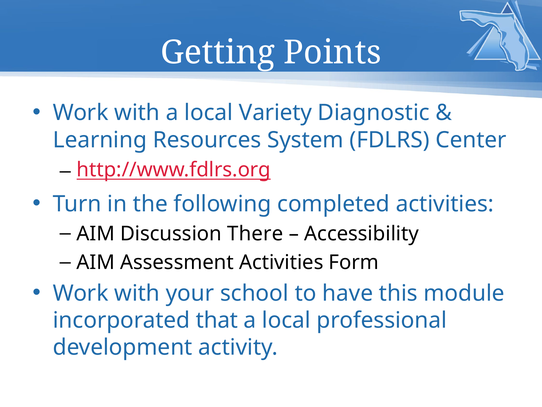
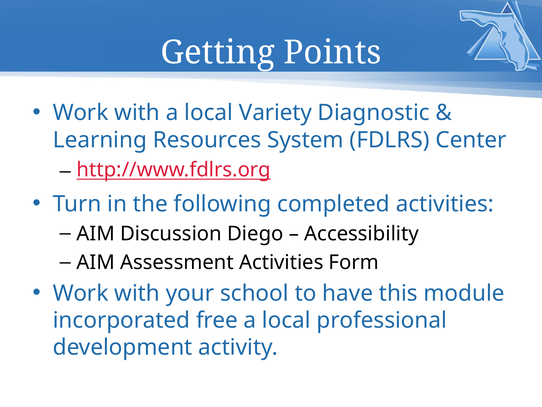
There: There -> Diego (255, 233)
that: that -> free (217, 320)
